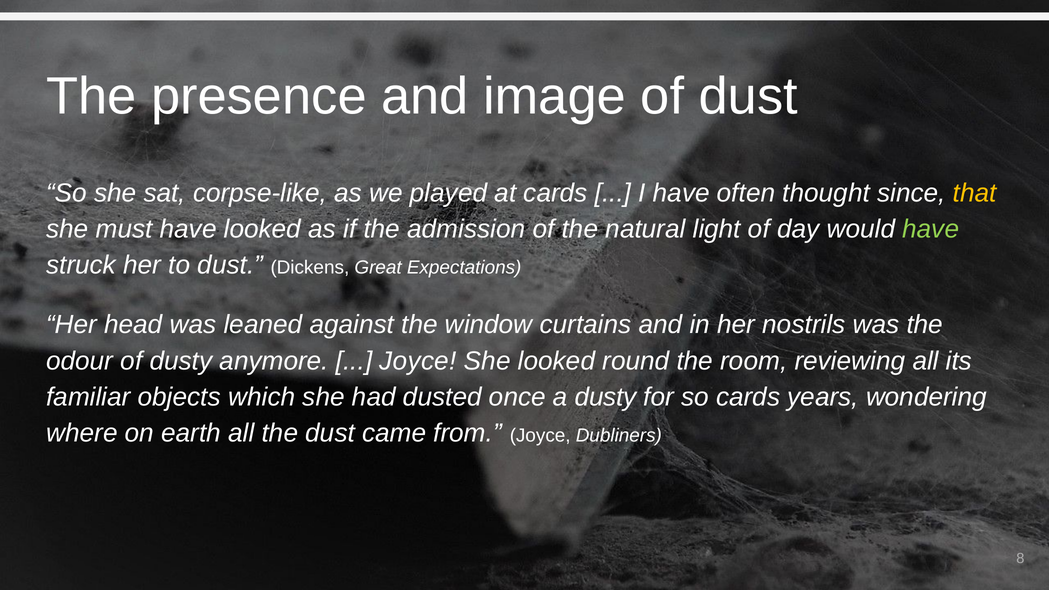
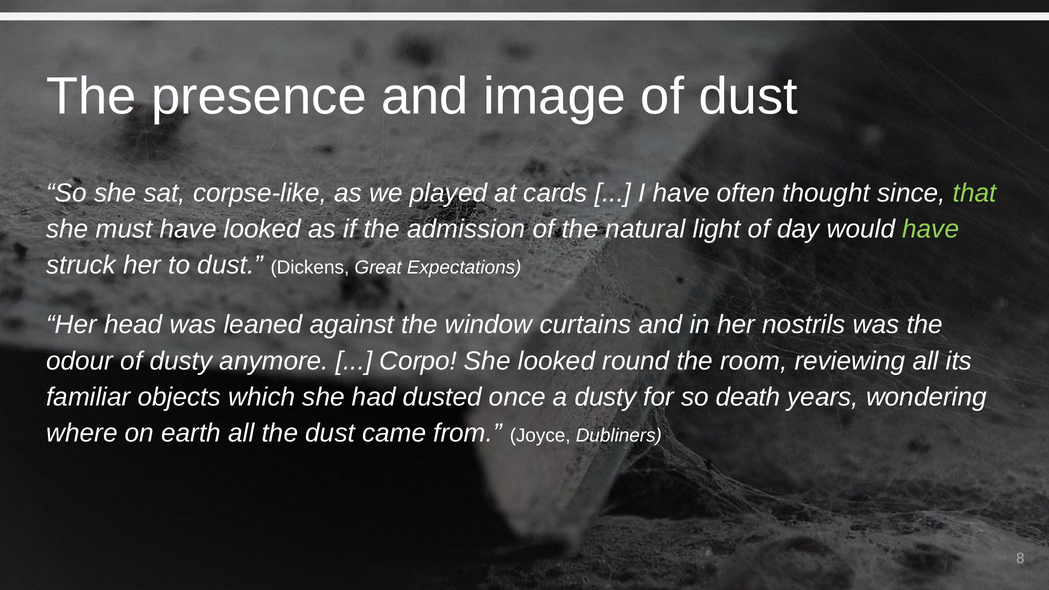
that colour: yellow -> light green (975, 193)
Joyce: Joyce -> Corpo (418, 361)
so cards: cards -> death (748, 397)
